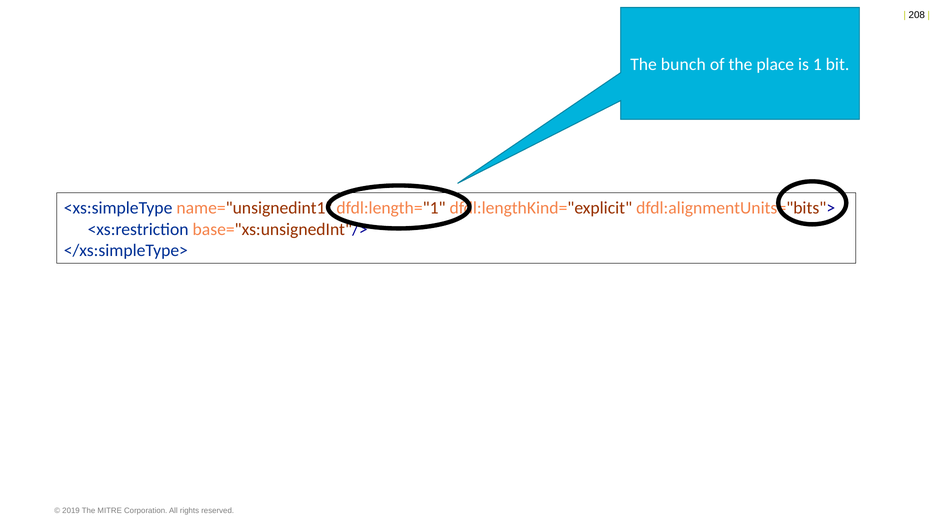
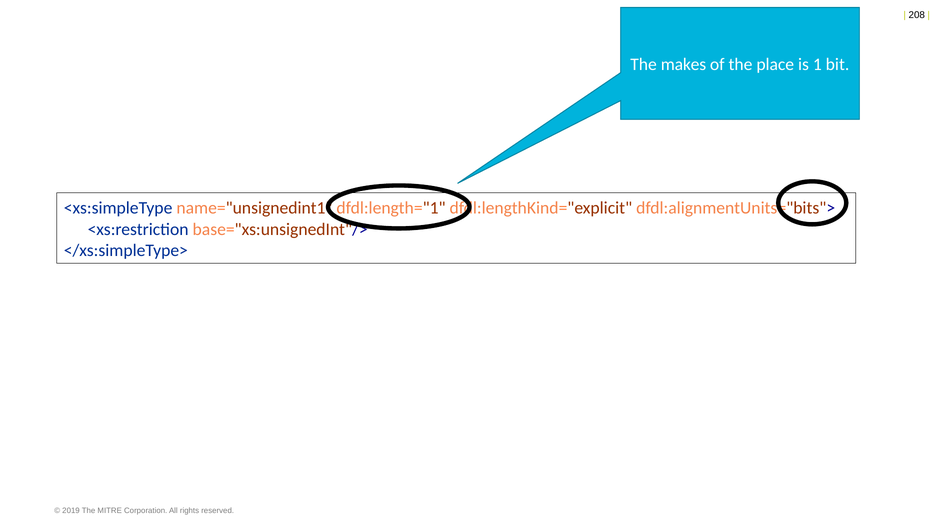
bunch: bunch -> makes (683, 65)
